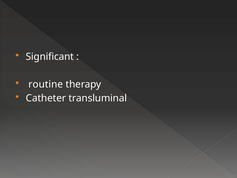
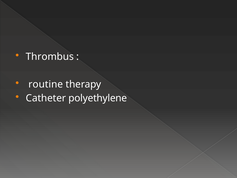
Significant: Significant -> Thrombus (50, 57)
transluminal: transluminal -> polyethylene (98, 98)
